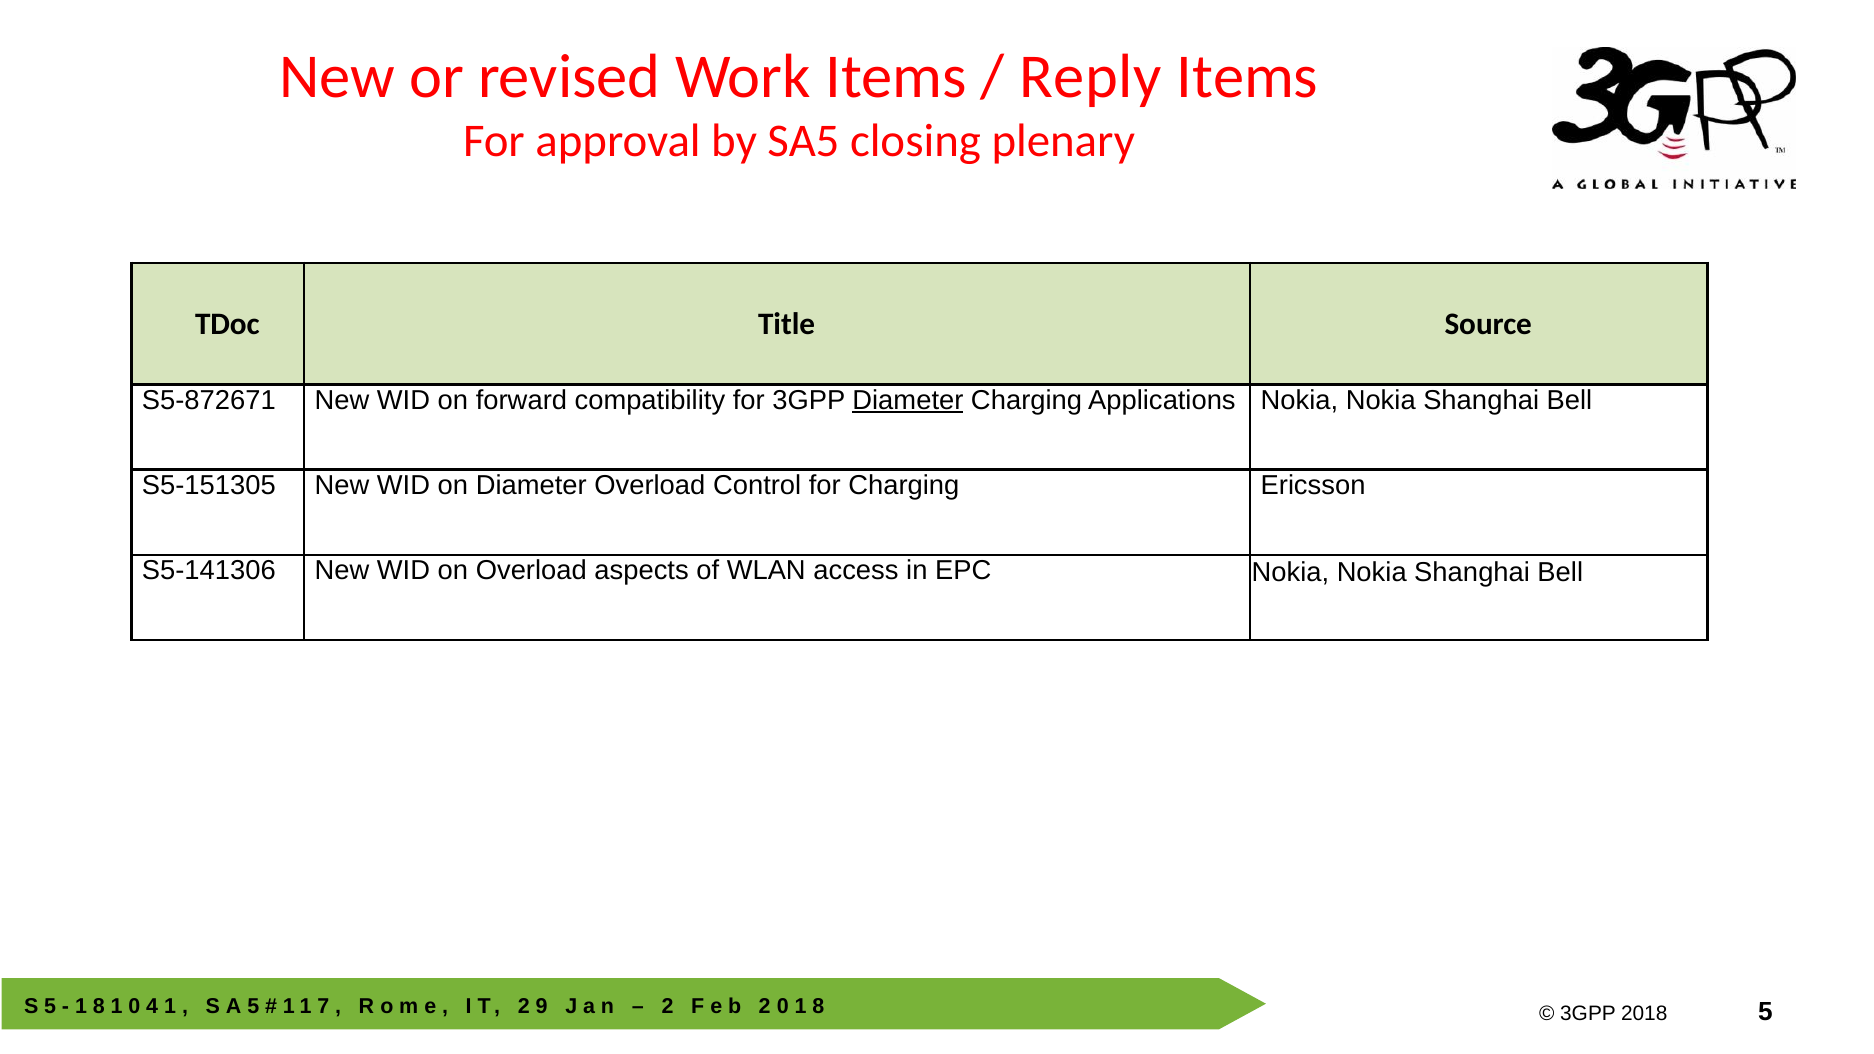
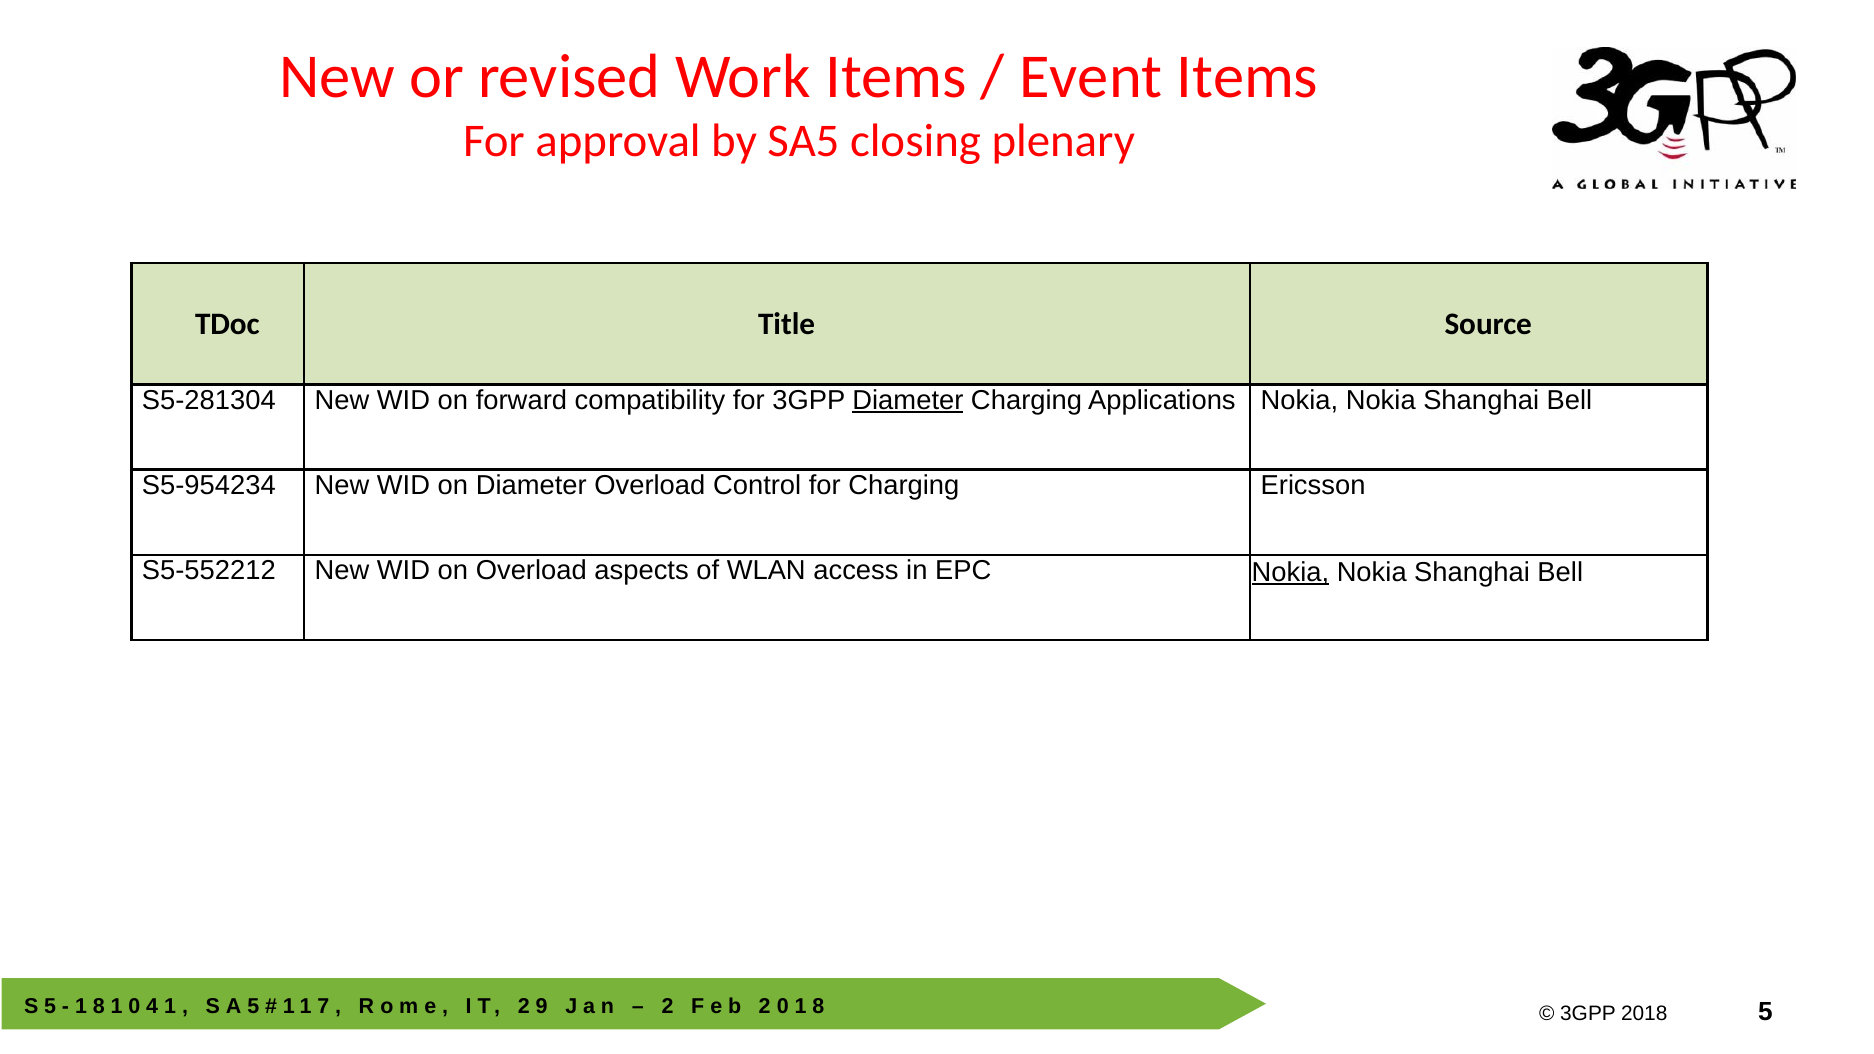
Reply: Reply -> Event (1091, 77)
S5-872671: S5-872671 -> S5-281304 (209, 401)
S5-151305: S5-151305 -> S5-954234 (209, 486)
S5-141306: S5-141306 -> S5-552212 (209, 571)
Nokia underline: none -> present (1290, 572)
